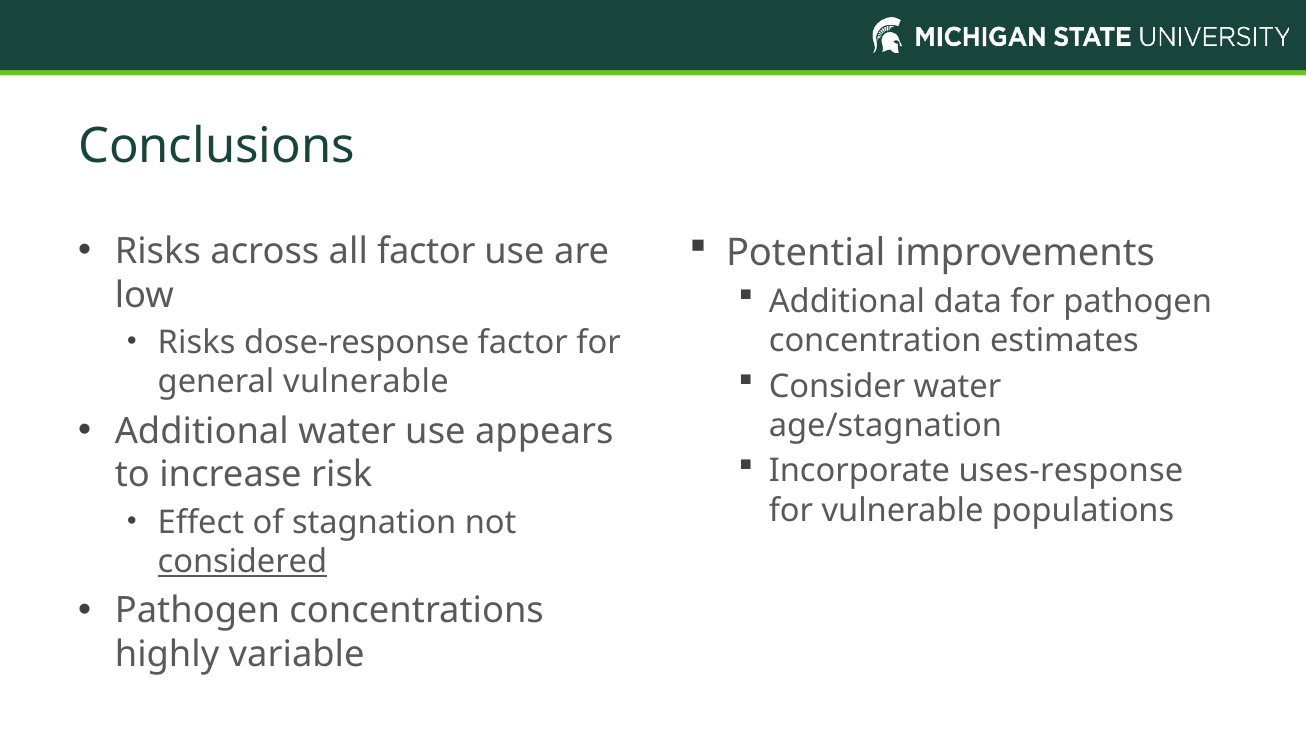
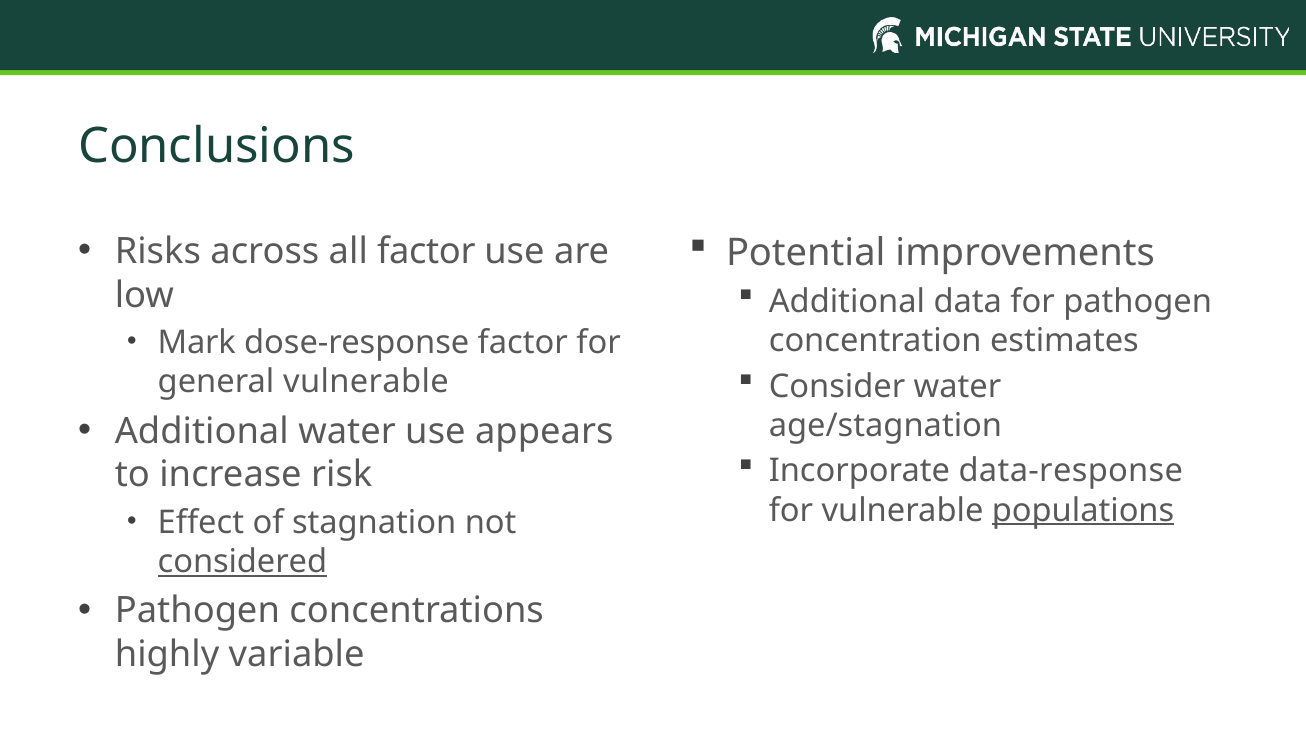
Risks: Risks -> Mark (197, 343)
uses-response: uses-response -> data-response (1071, 471)
populations underline: none -> present (1083, 510)
